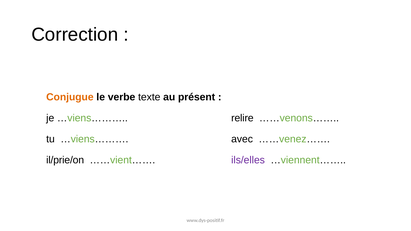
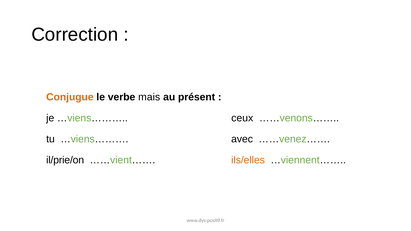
texte: texte -> mais (149, 97)
relire: relire -> ceux (242, 118)
ils/elles colour: purple -> orange (248, 160)
